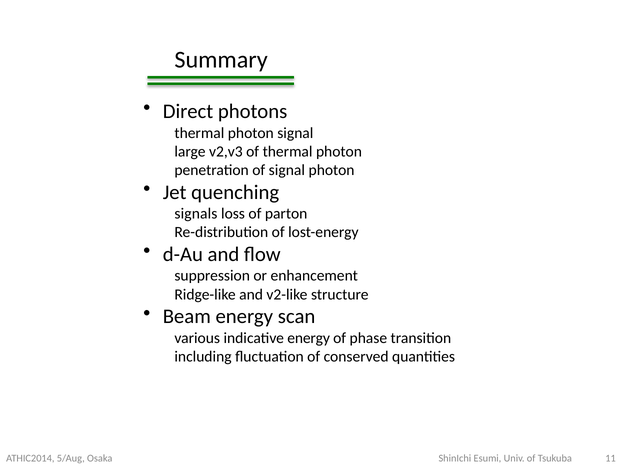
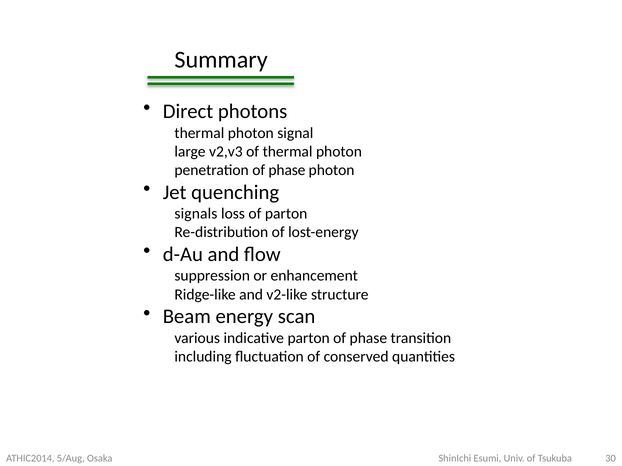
penetration of signal: signal -> phase (287, 170)
indicative energy: energy -> parton (309, 338)
11: 11 -> 30 (611, 459)
